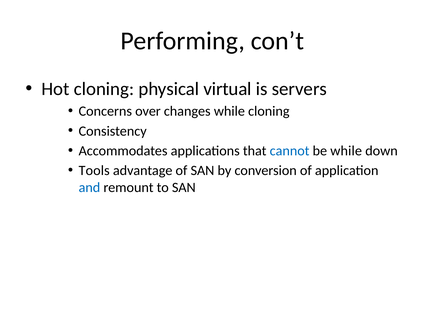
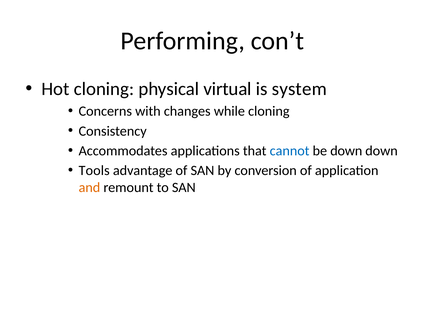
servers: servers -> system (299, 89)
over: over -> with (148, 111)
be while: while -> down (346, 151)
and colour: blue -> orange (89, 188)
